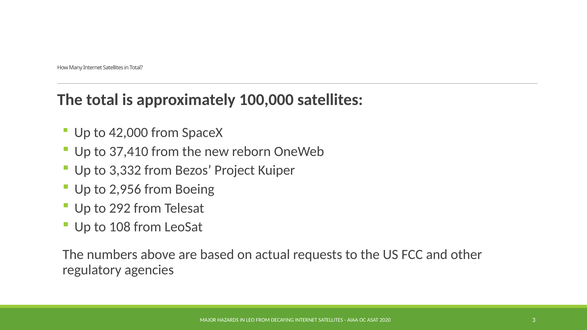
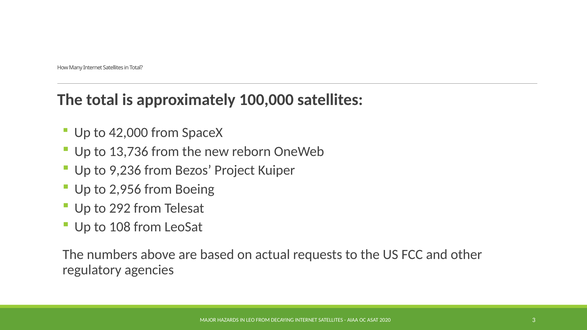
37,410: 37,410 -> 13,736 (129, 152)
3,332: 3,332 -> 9,236 (125, 170)
